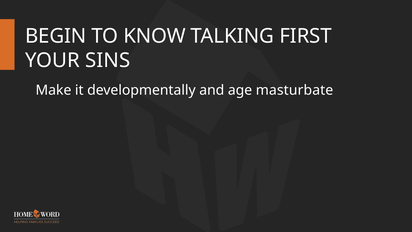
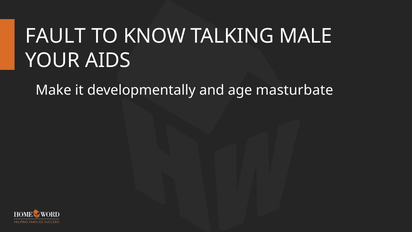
BEGIN: BEGIN -> FAULT (56, 36)
FIRST: FIRST -> MALE (306, 36)
SINS: SINS -> AIDS (108, 61)
